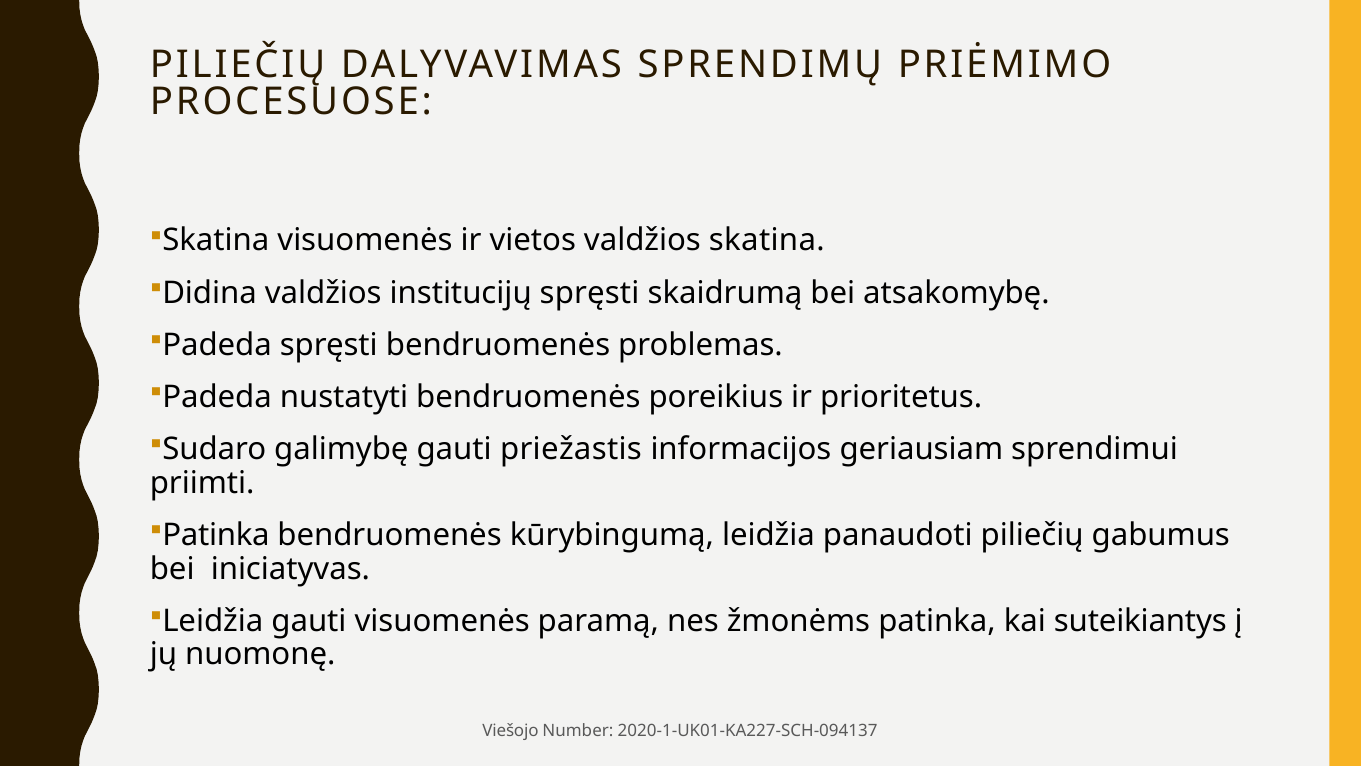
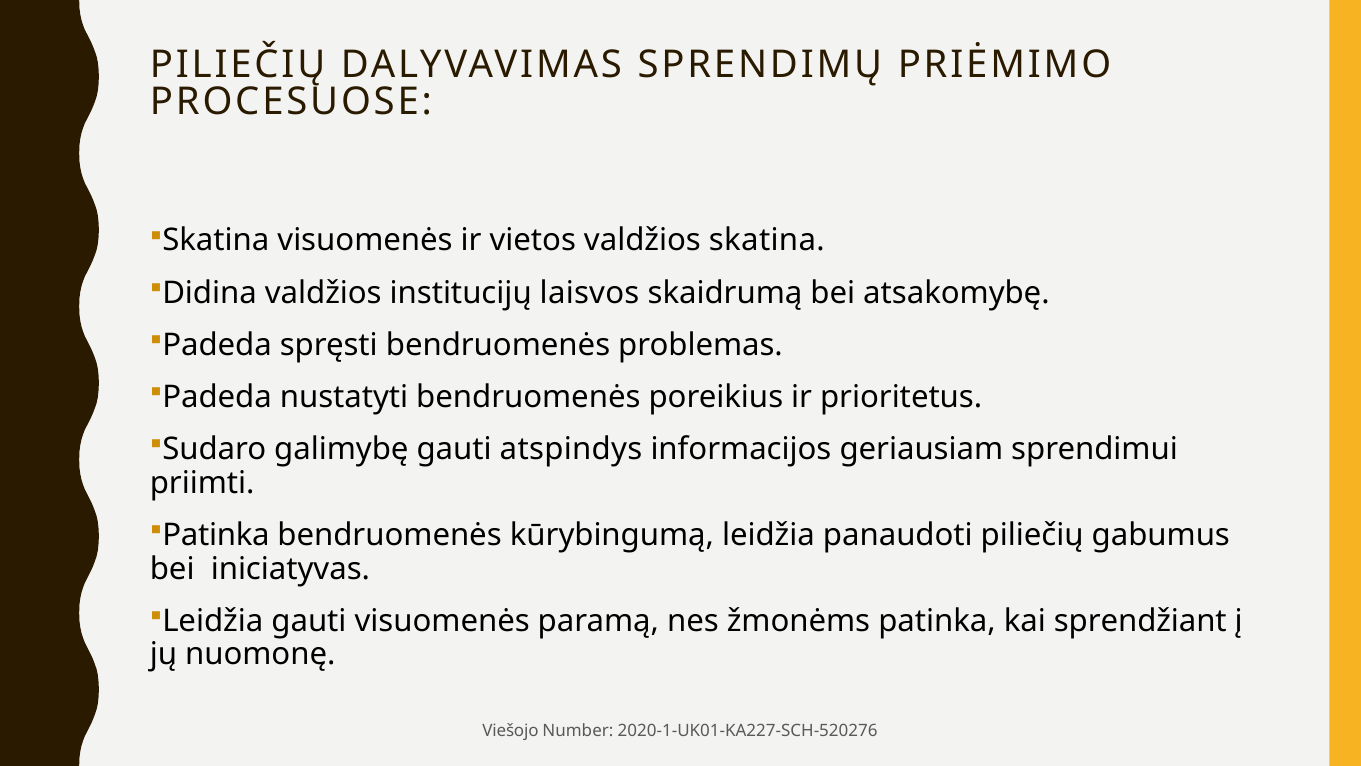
institucijų spręsti: spręsti -> laisvos (590, 293)
priežastis: priežastis -> atspindys (571, 449)
suteikiantys: suteikiantys -> sprendžiant (1140, 621)
2020-1-UK01-KA227-SCH-094137: 2020-1-UK01-KA227-SCH-094137 -> 2020-1-UK01-KA227-SCH-520276 (748, 731)
